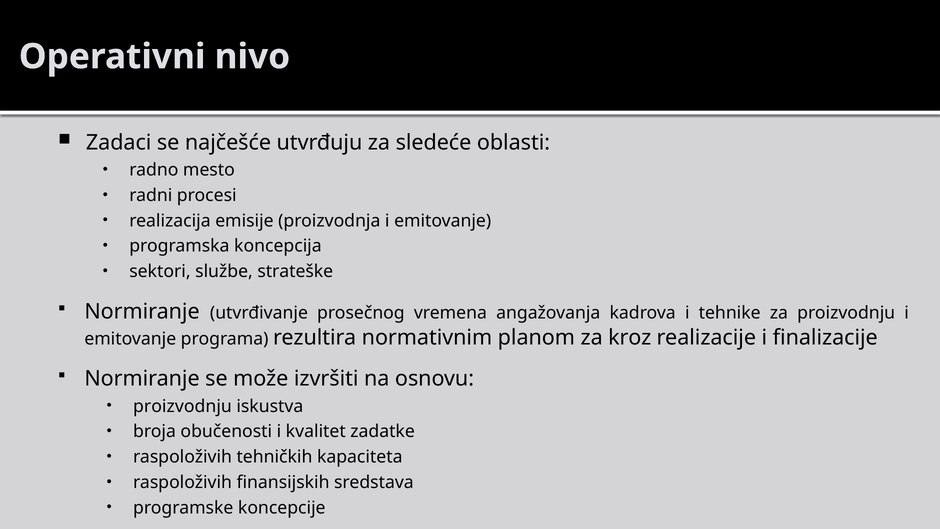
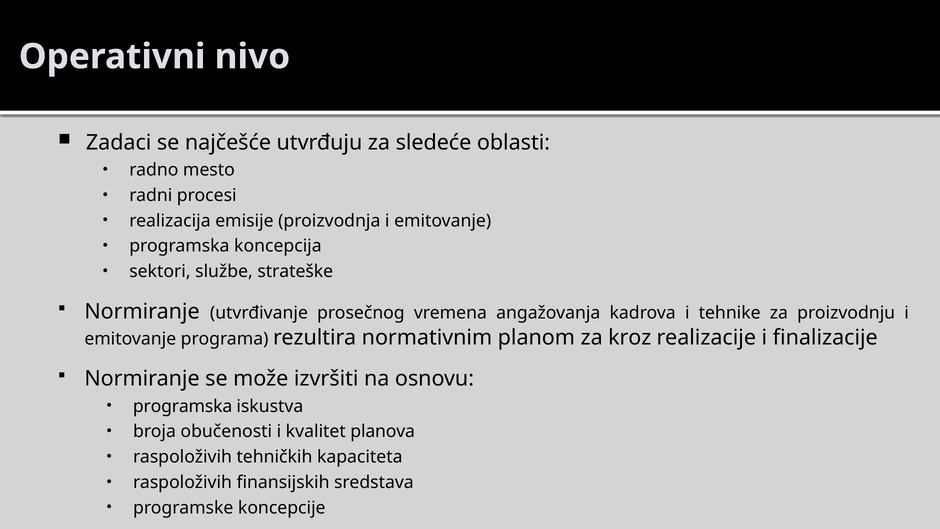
proizvodnju: proizvodnju -> programska (183, 406)
zadatke: zadatke -> planova (383, 431)
